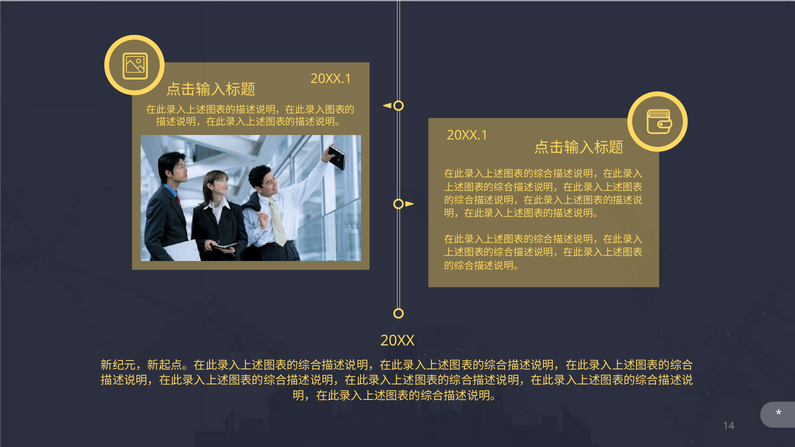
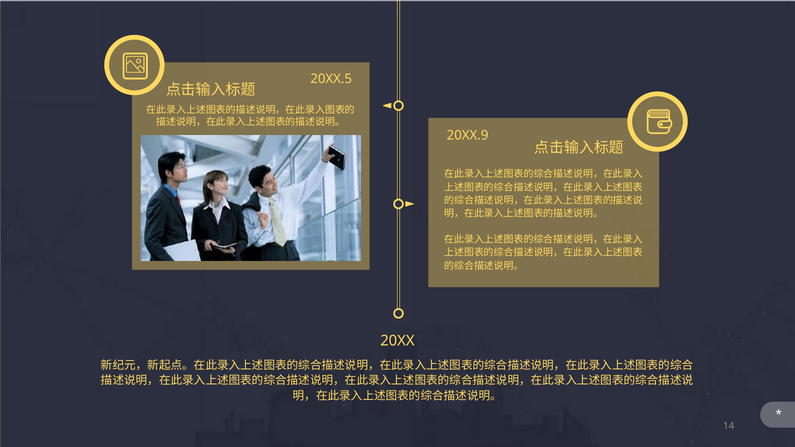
20XX.1: 20XX.1 -> 20XX.5 (331, 79)
20XX.1: 20XX.1 -> 20XX.9 (468, 136)
